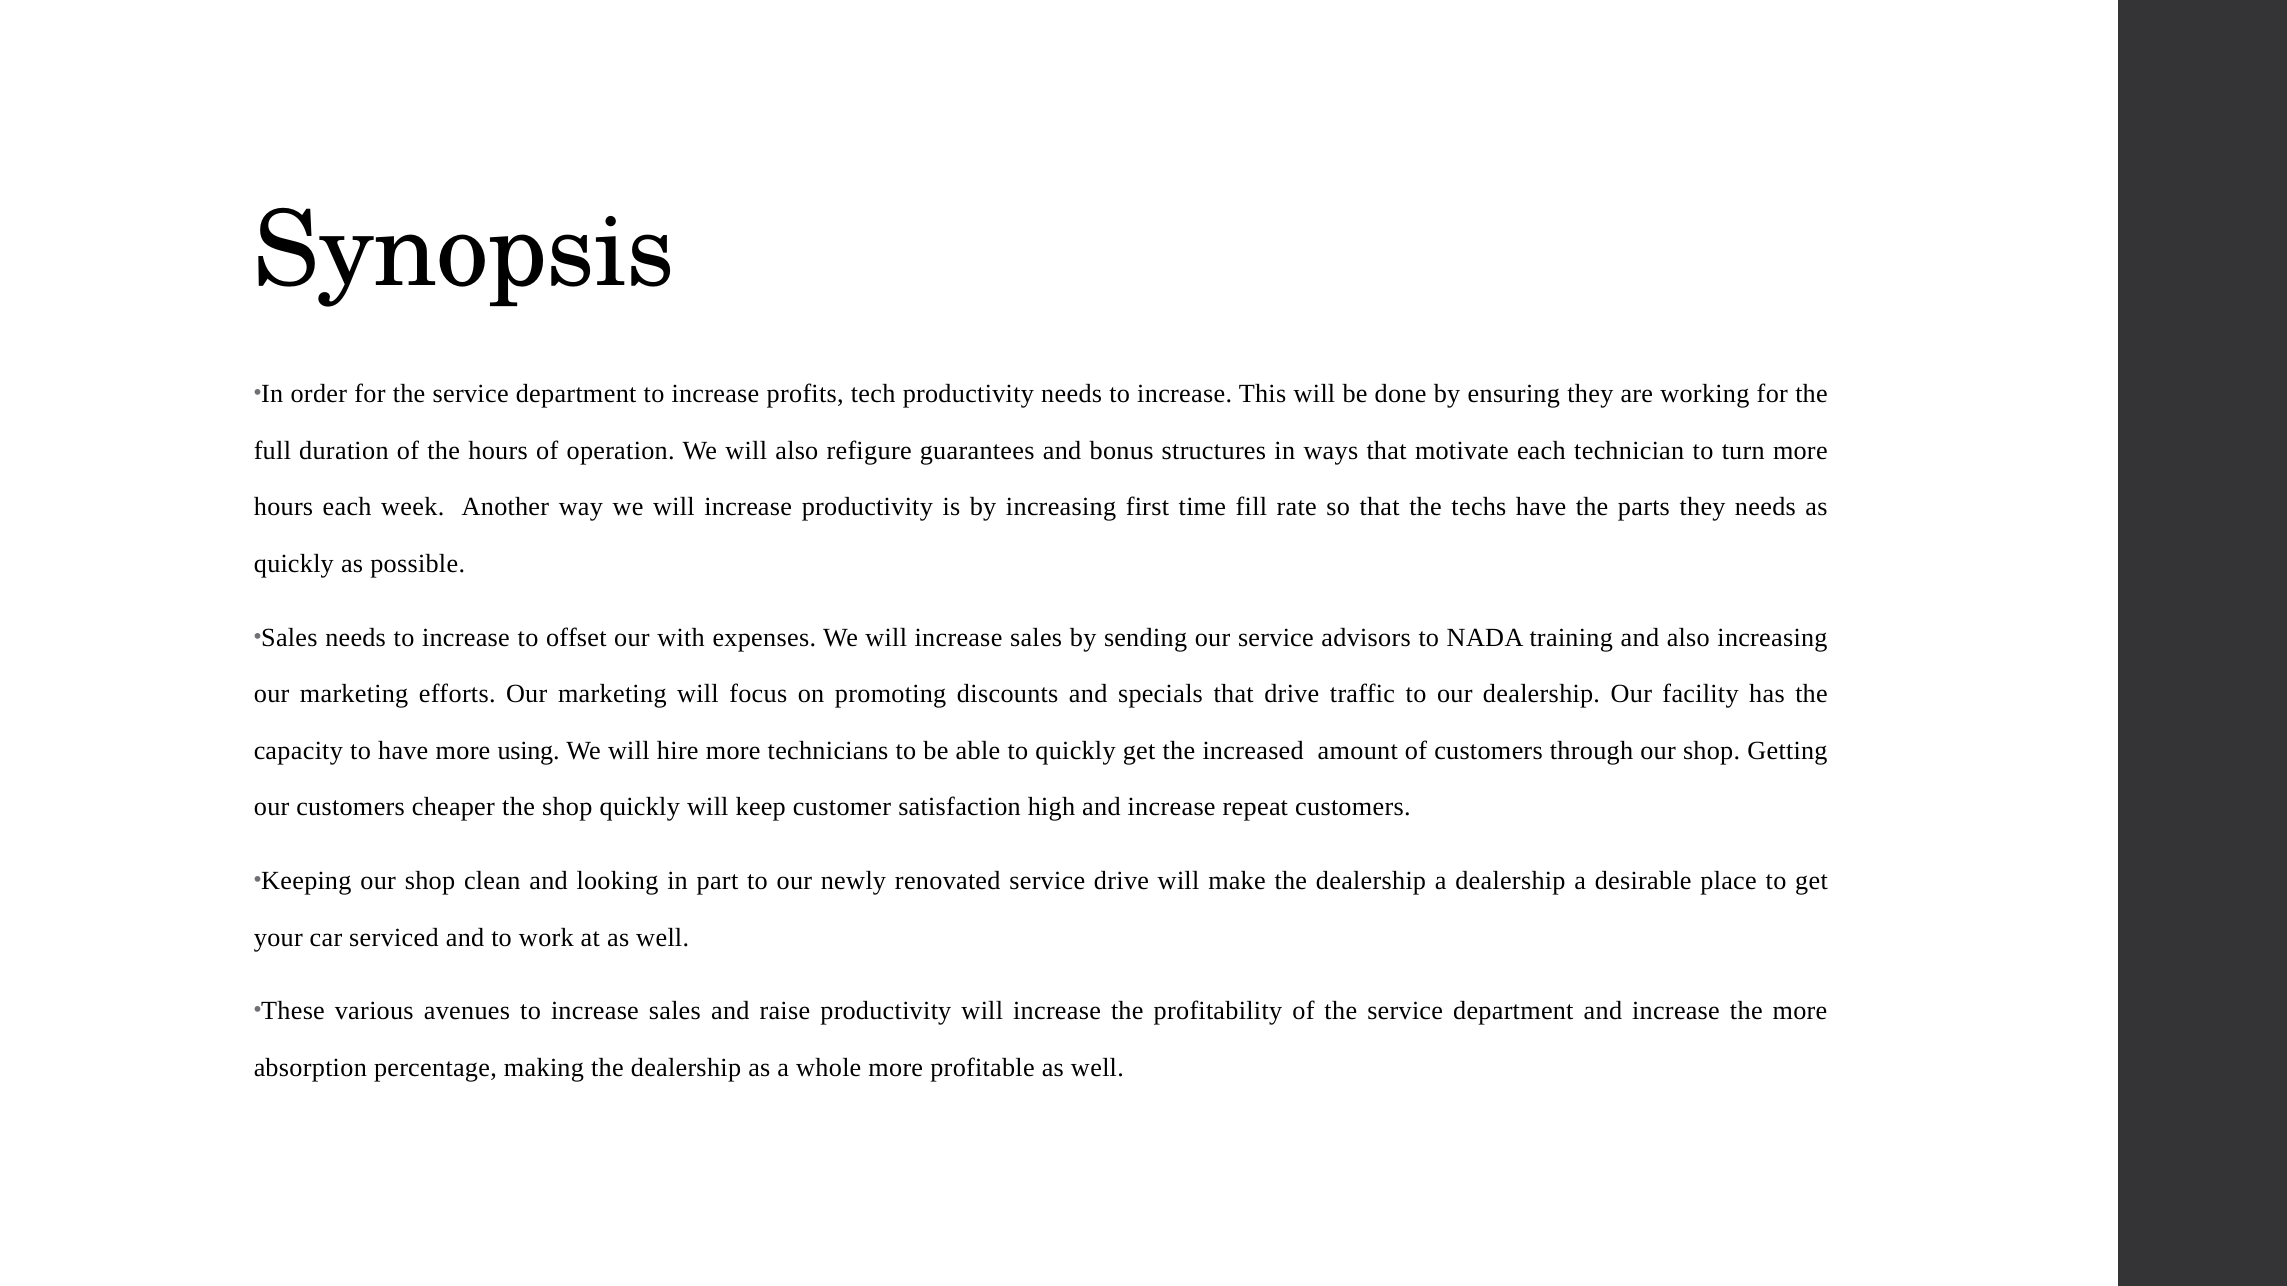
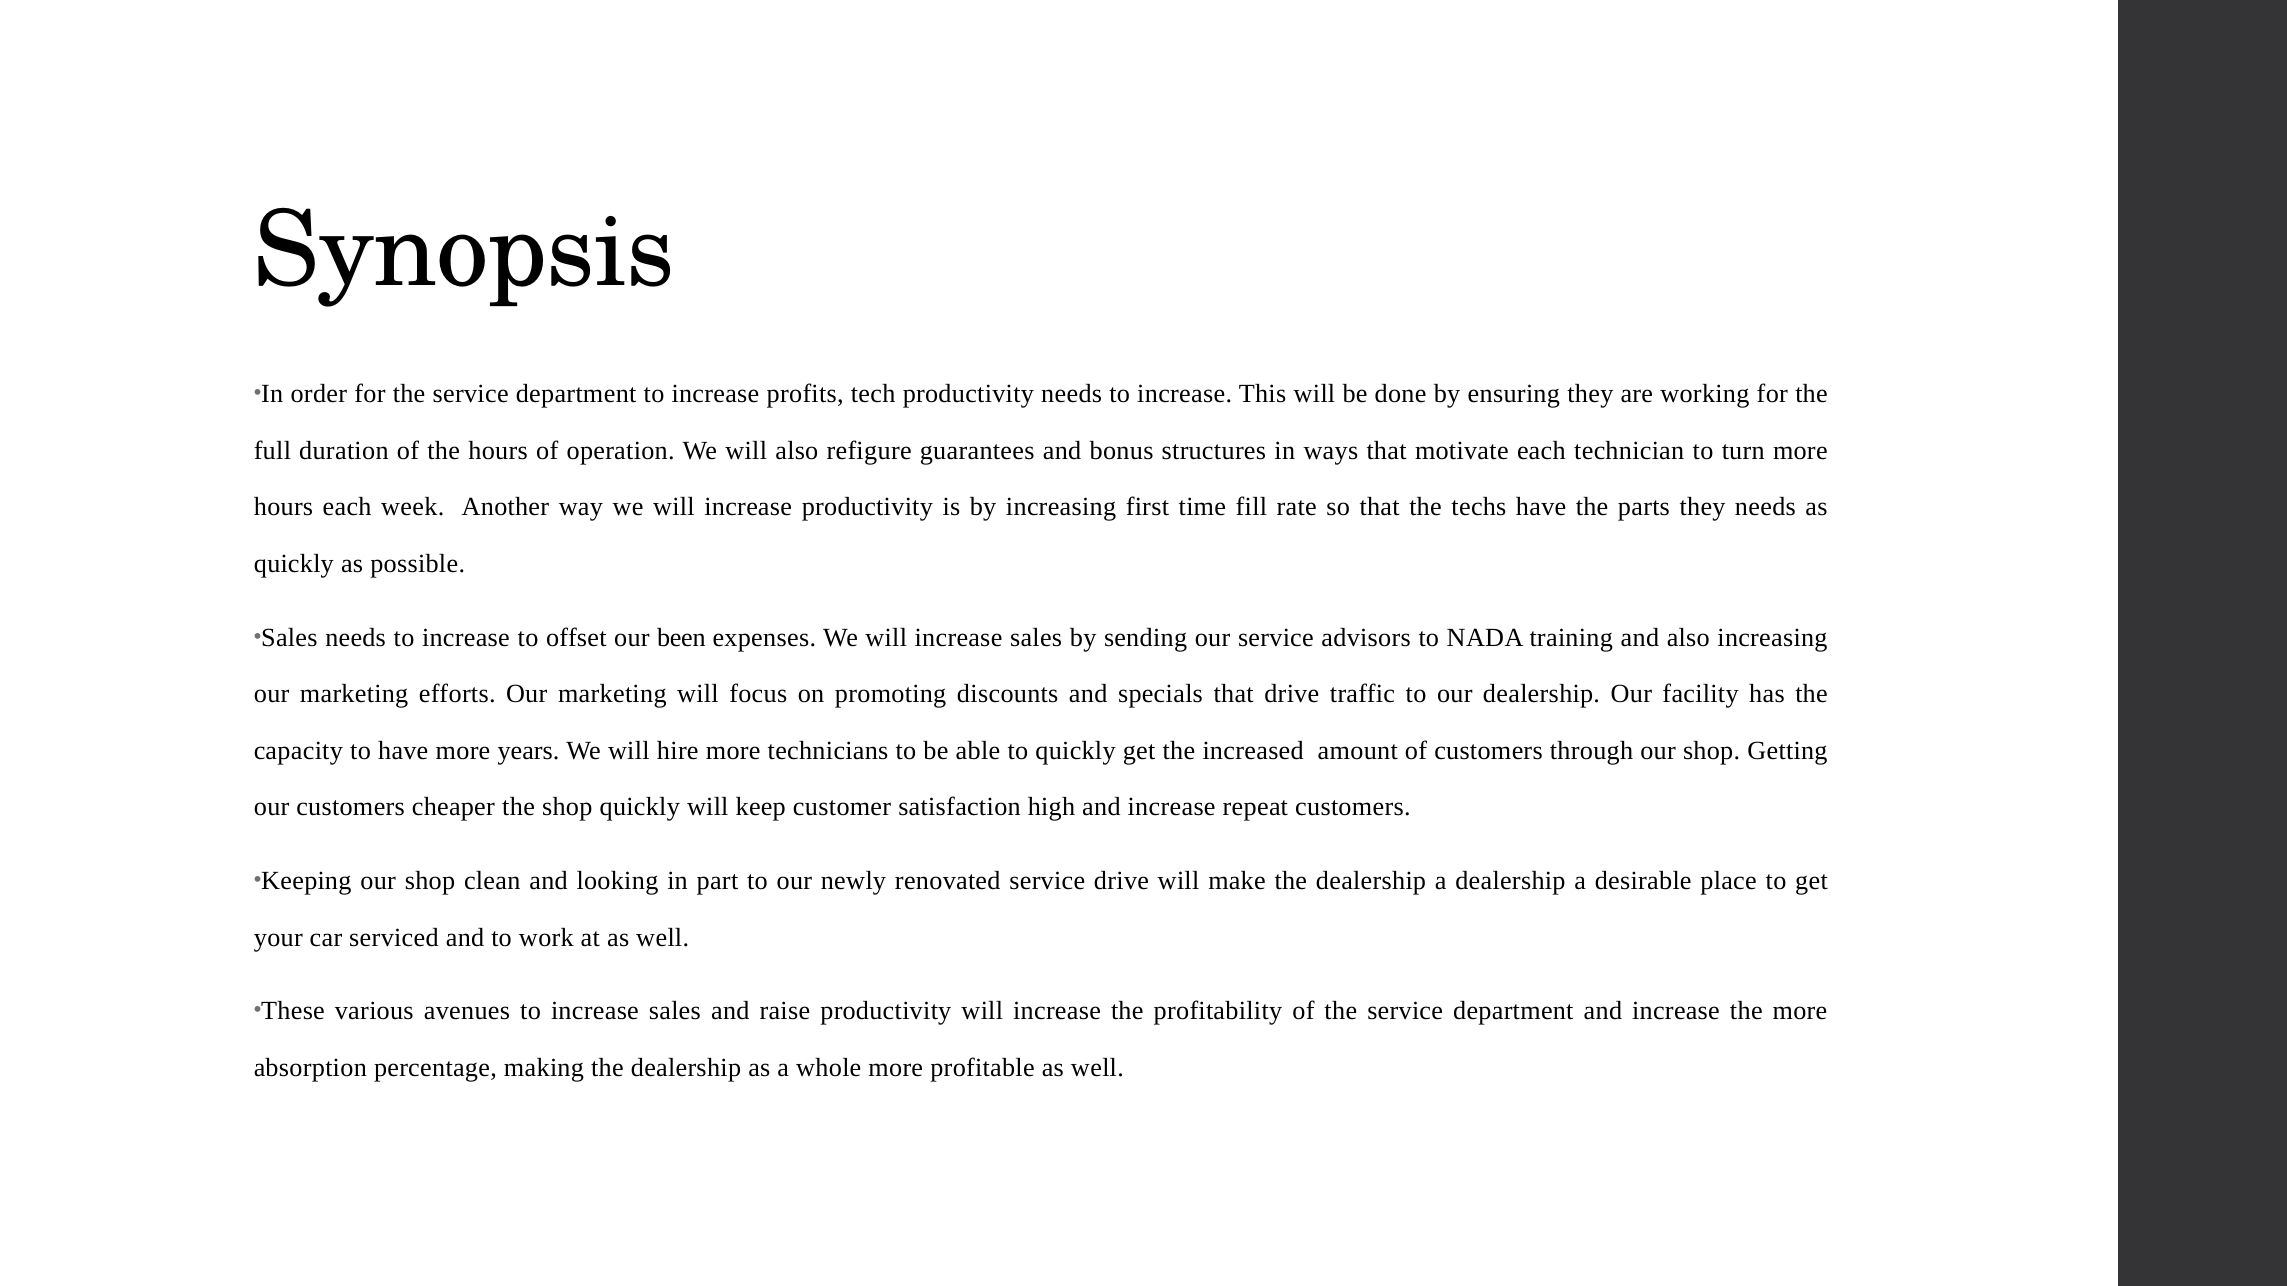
with: with -> been (681, 638)
using: using -> years (528, 751)
